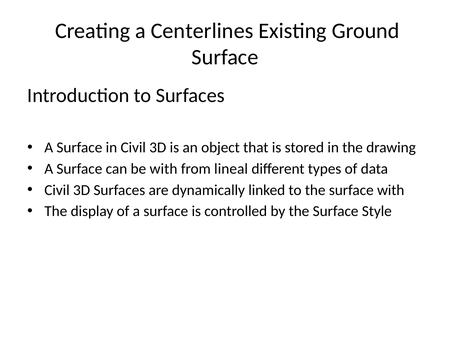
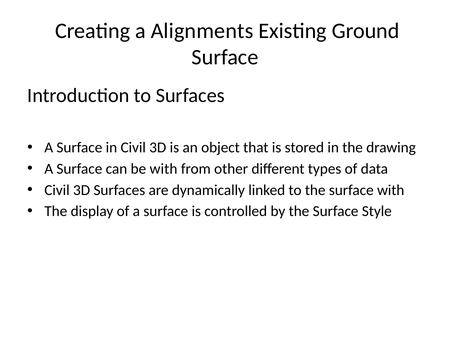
Centerlines: Centerlines -> Alignments (202, 31)
lineal: lineal -> other (231, 169)
